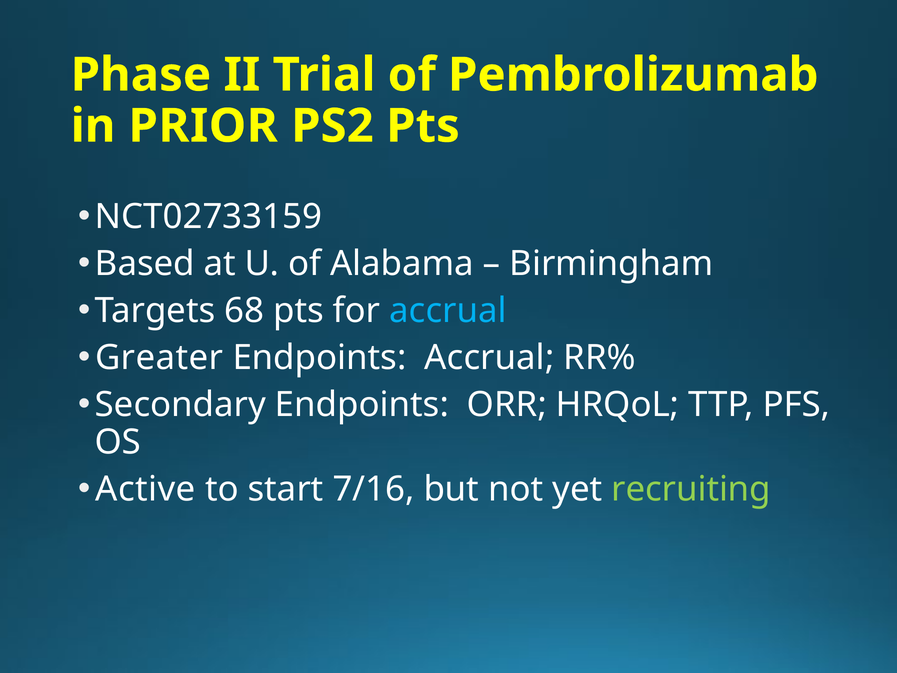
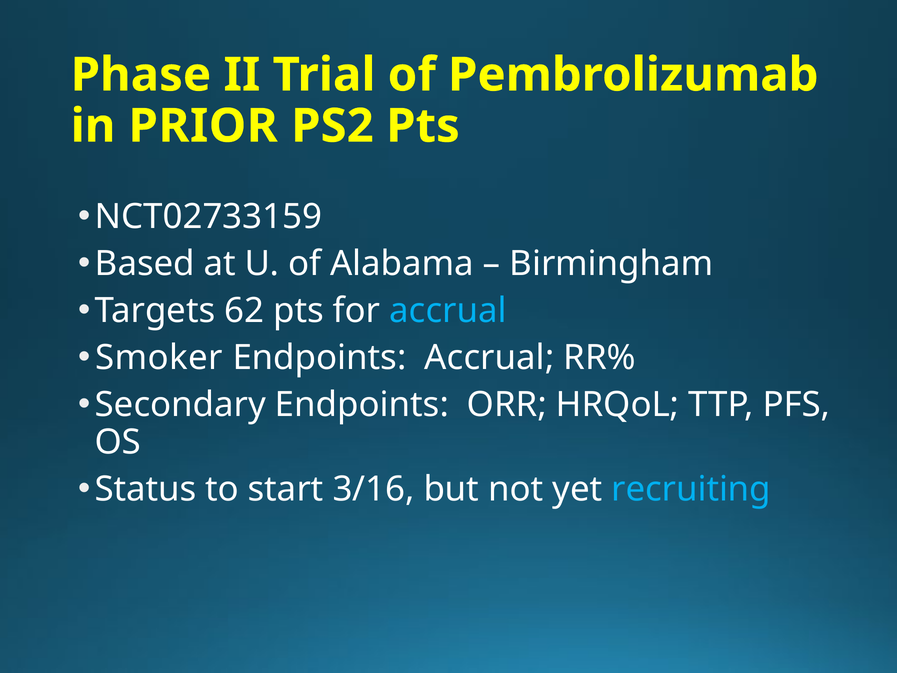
68: 68 -> 62 (244, 311)
Greater: Greater -> Smoker (159, 358)
Active: Active -> Status (146, 489)
7/16: 7/16 -> 3/16 (374, 489)
recruiting colour: light green -> light blue (691, 489)
